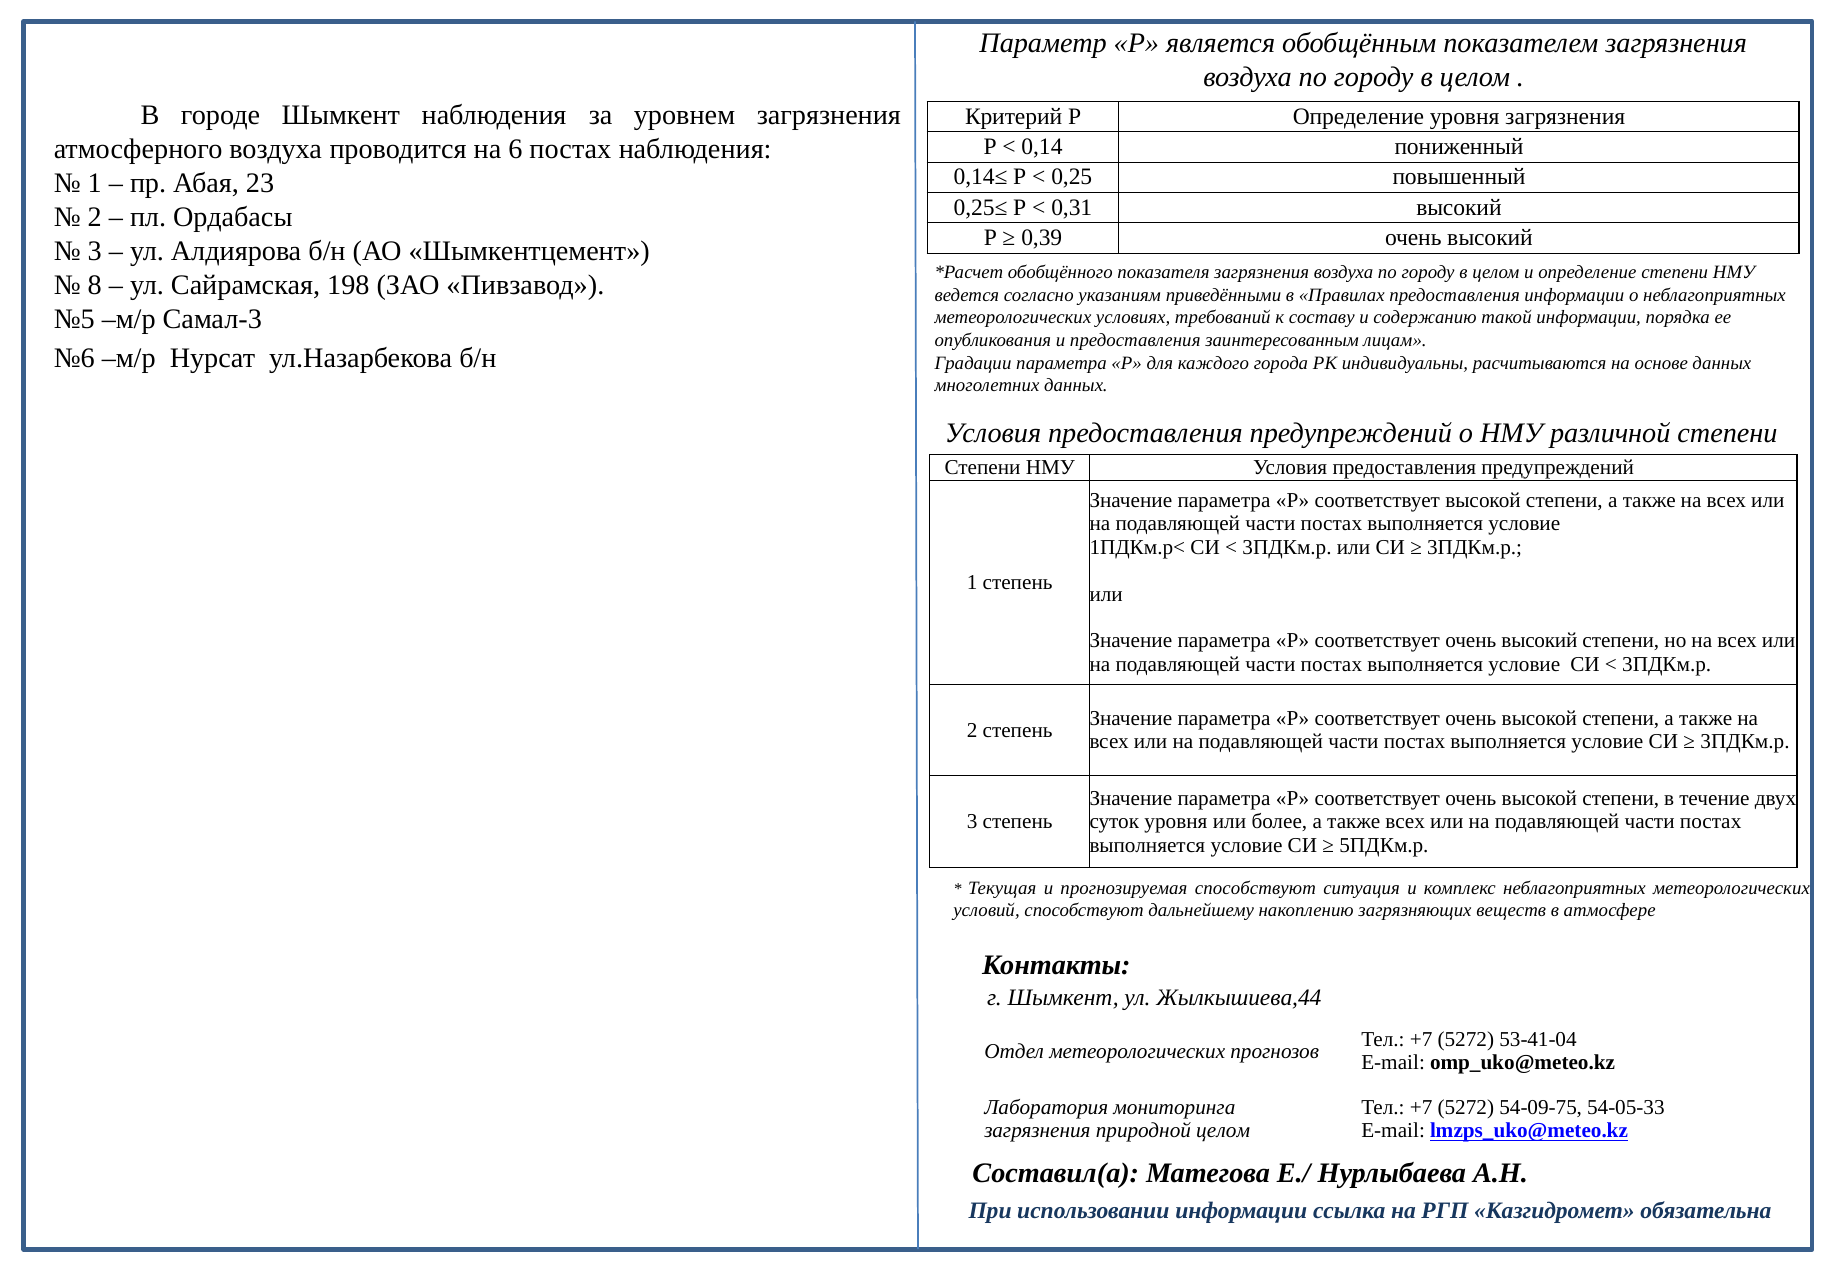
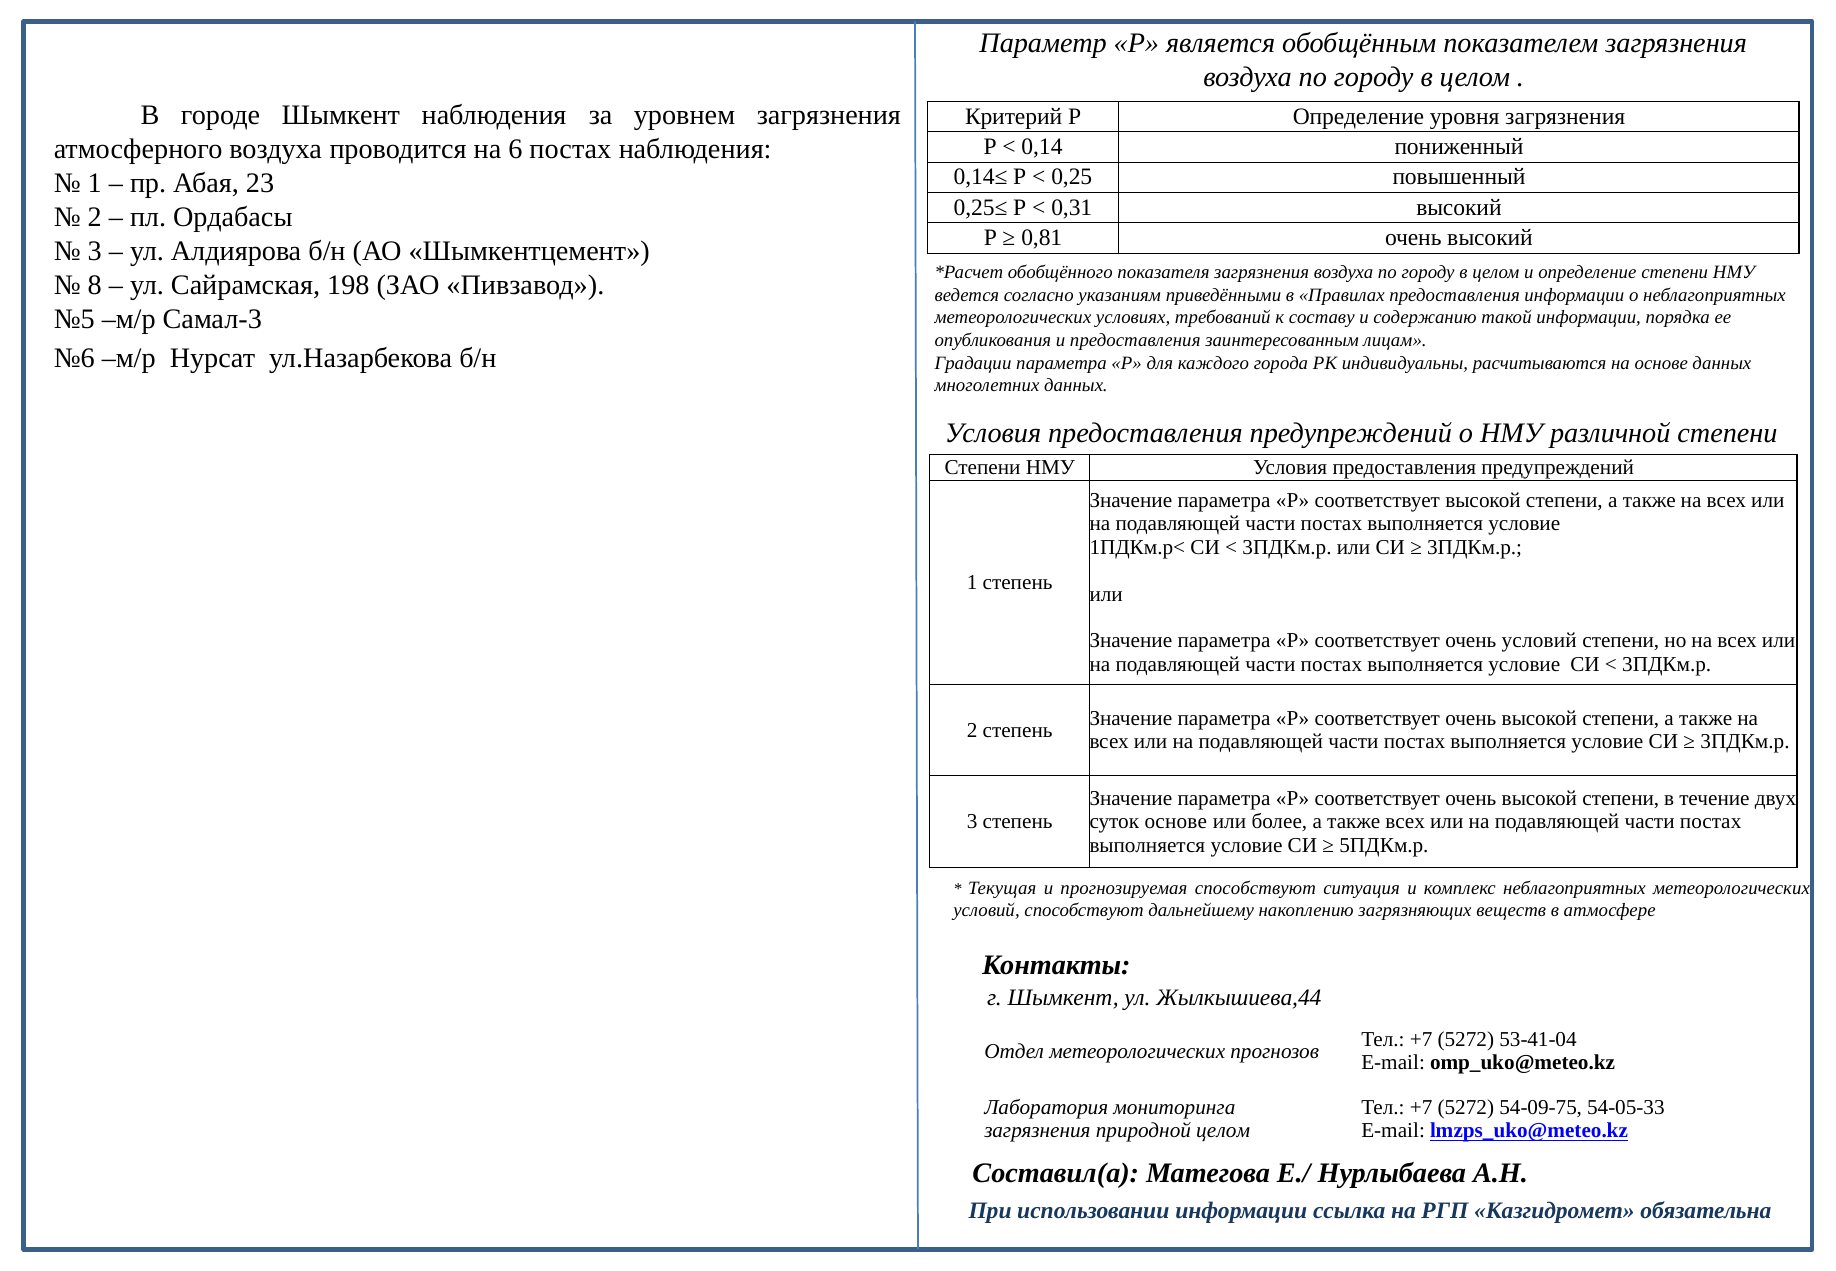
0,39: 0,39 -> 0,81 (1042, 238)
соответствует очень высокий: высокий -> условий (1539, 641)
суток уровня: уровня -> основе (1176, 822)
